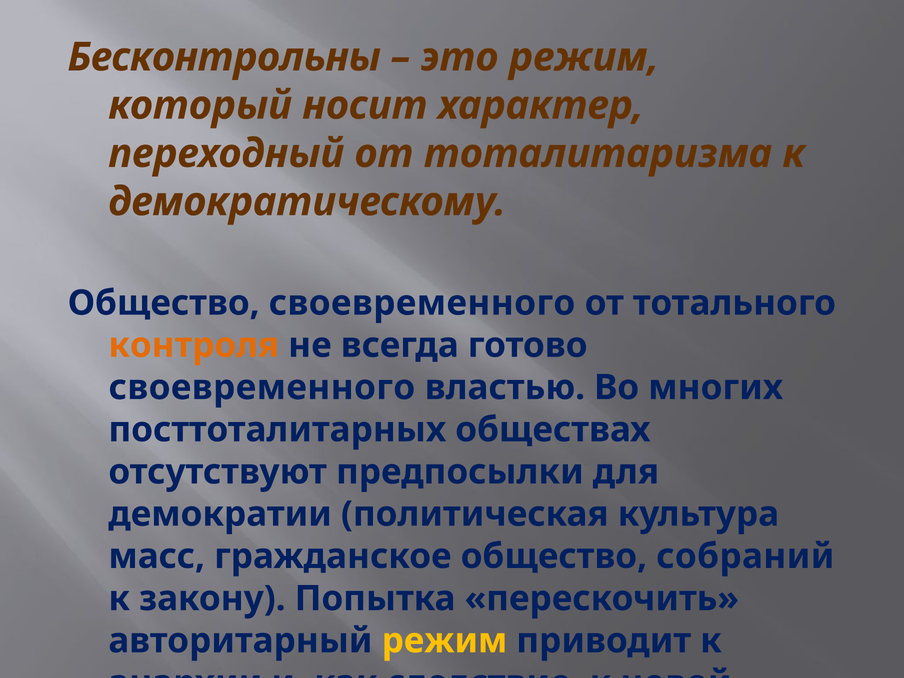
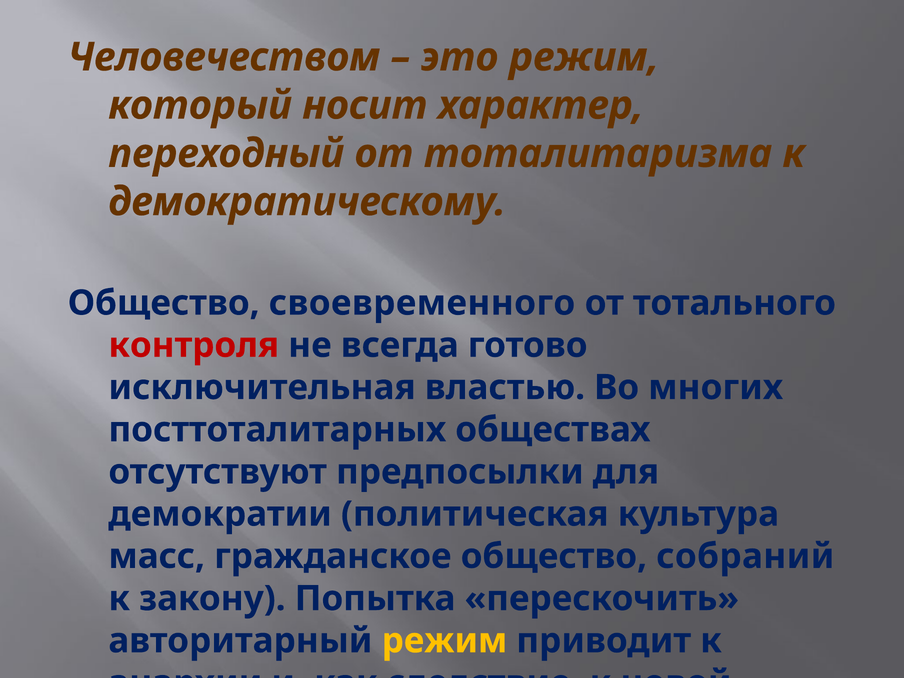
Бесконтрольны: Бесконтрольны -> Человечеством (224, 57)
контроля colour: orange -> red (194, 345)
своевременного: своевременного -> исключительная (262, 387)
